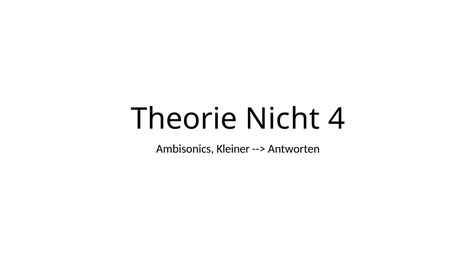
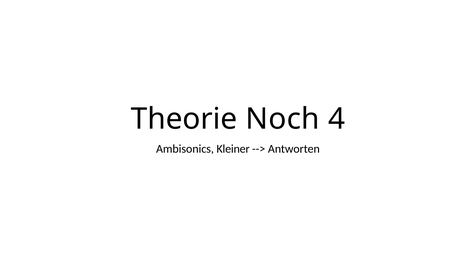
Nicht: Nicht -> Noch (283, 119)
